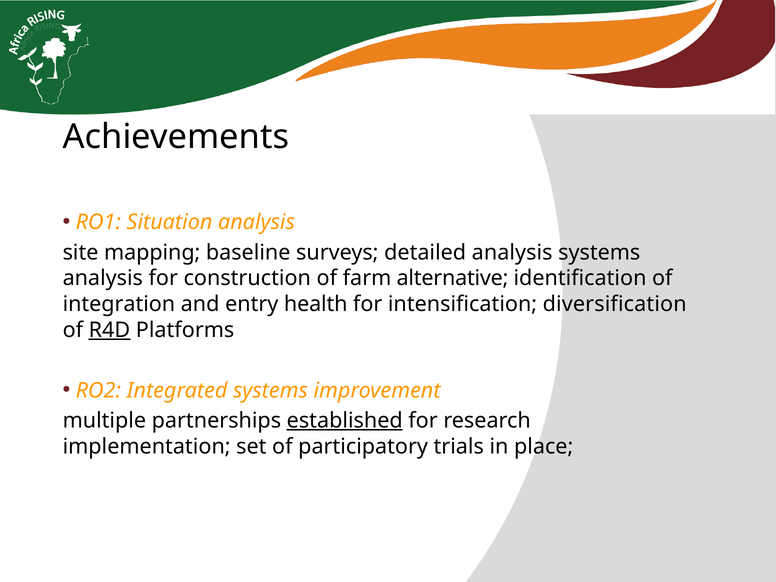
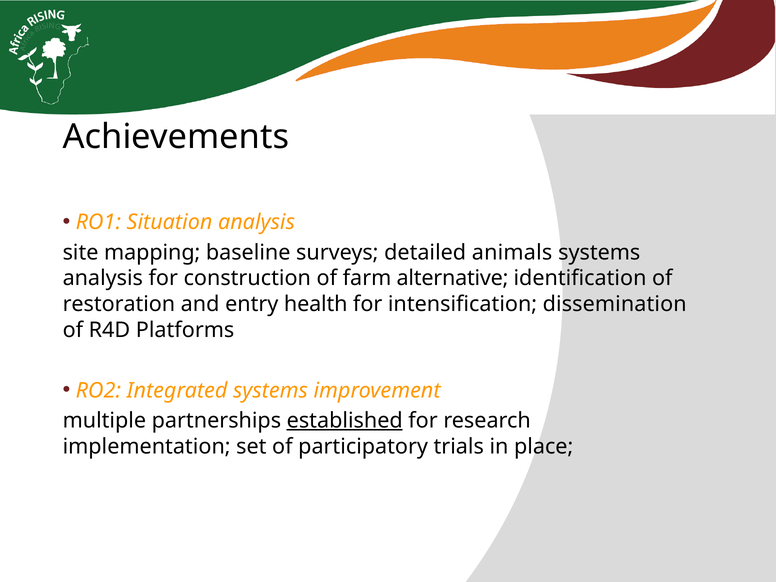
detailed analysis: analysis -> animals (512, 252)
integration: integration -> restoration (119, 304)
diversification: diversification -> dissemination (615, 304)
R4D underline: present -> none (109, 330)
